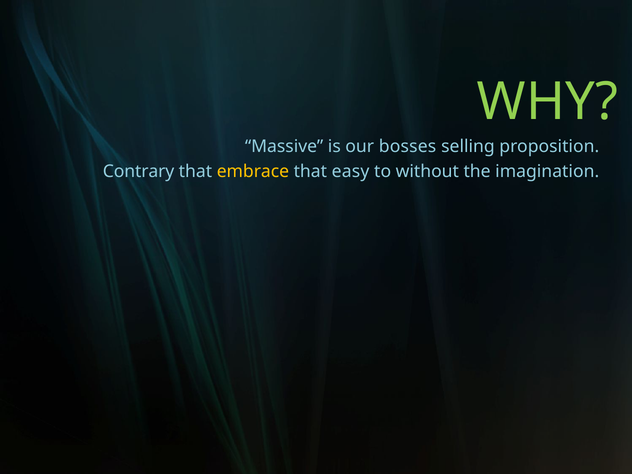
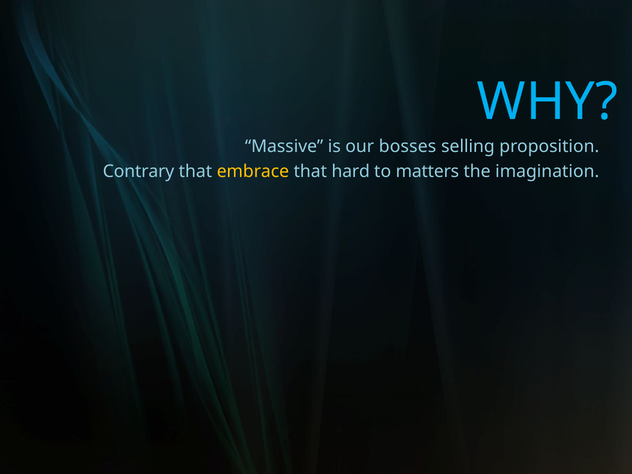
WHY colour: light green -> light blue (548, 102)
easy: easy -> hard (351, 171)
without: without -> matters (427, 171)
